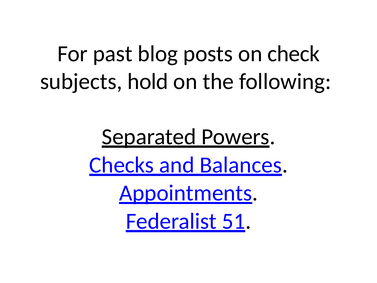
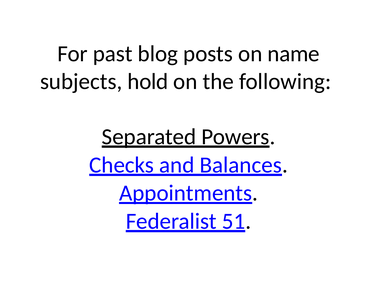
check: check -> name (294, 54)
